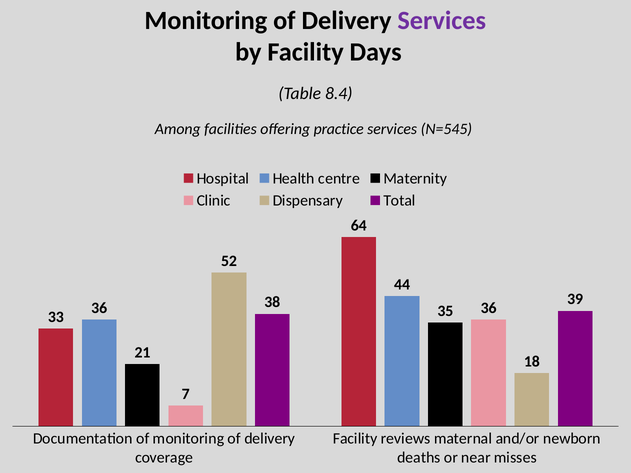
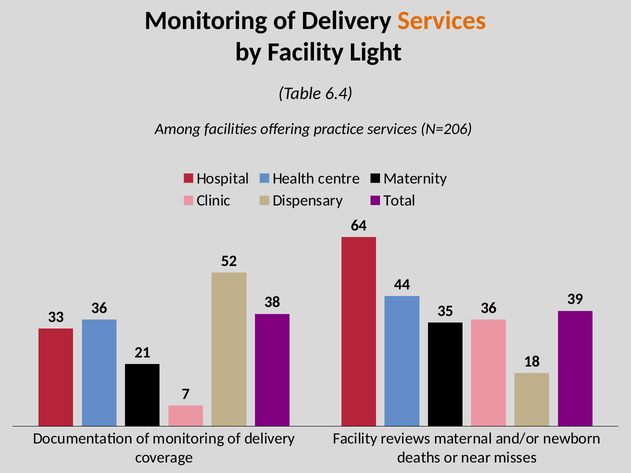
Services colour: purple -> orange (442, 21)
Days: Days -> Light (376, 52)
8.4: 8.4 -> 6.4 (339, 94)
N=545: N=545 -> N=206 (446, 129)
